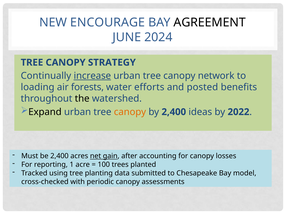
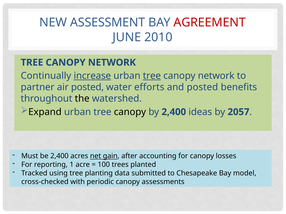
ENCOURAGE: ENCOURAGE -> ASSESSMENT (108, 22)
AGREEMENT colour: black -> red (210, 22)
2024: 2024 -> 2010 (158, 37)
STRATEGY: STRATEGY -> NETWORK (112, 63)
tree underline: none -> present (152, 76)
loading: loading -> partner (38, 87)
air forests: forests -> posted (87, 87)
canopy colour: orange -> black (130, 112)
2022: 2022 -> 2057 (238, 112)
